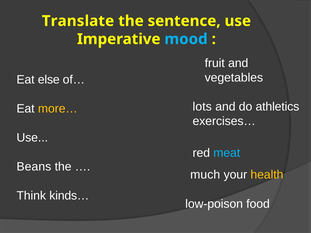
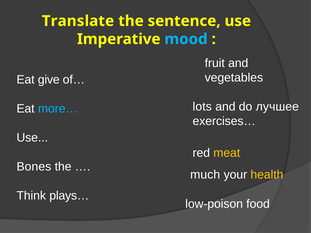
else: else -> give (49, 80)
athletics: athletics -> лучшее (277, 107)
more… colour: yellow -> light blue (58, 109)
meat colour: light blue -> yellow (227, 153)
Beans: Beans -> Bones (34, 167)
kinds…: kinds… -> plays… (69, 196)
